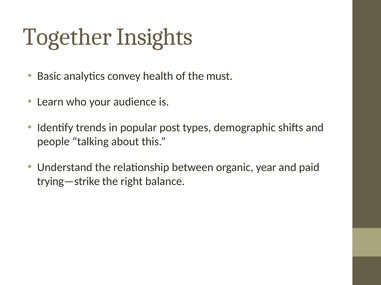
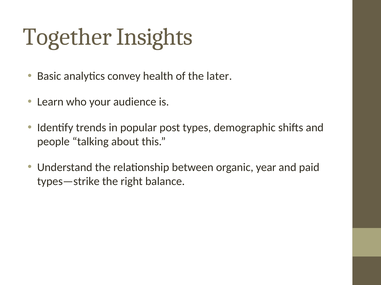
must: must -> later (219, 76)
trying—strike: trying—strike -> types—strike (68, 182)
